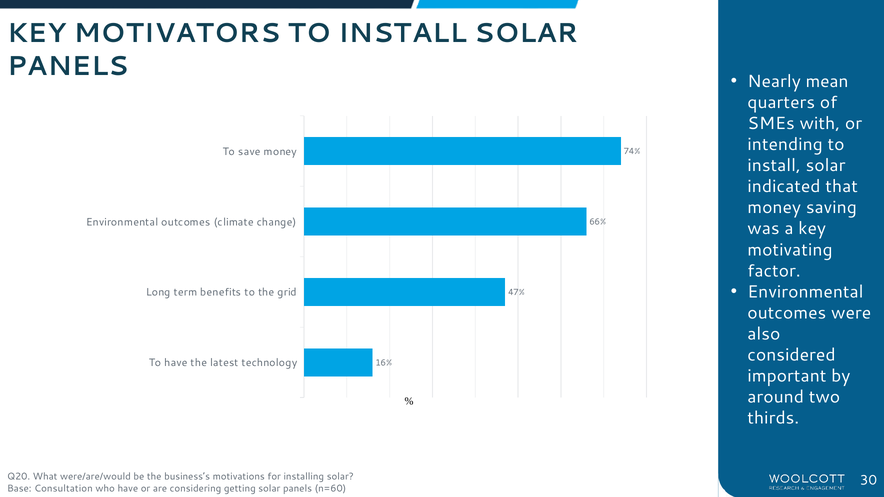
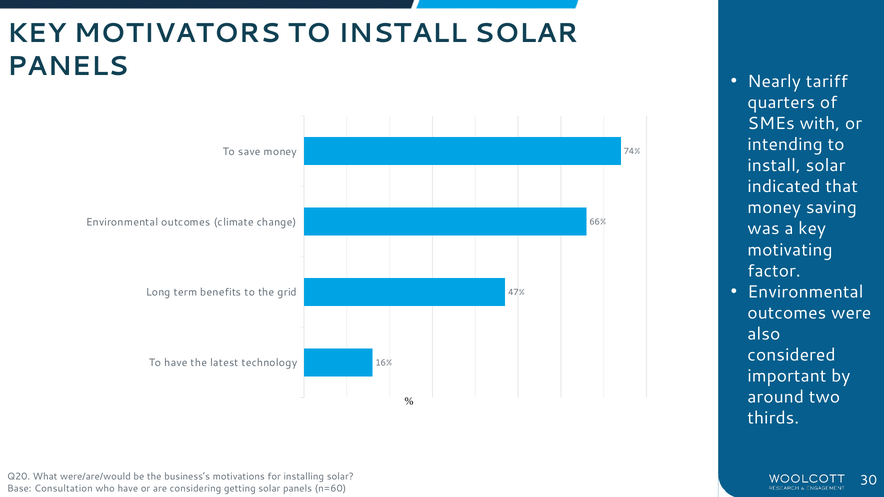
mean: mean -> tariff (827, 81)
